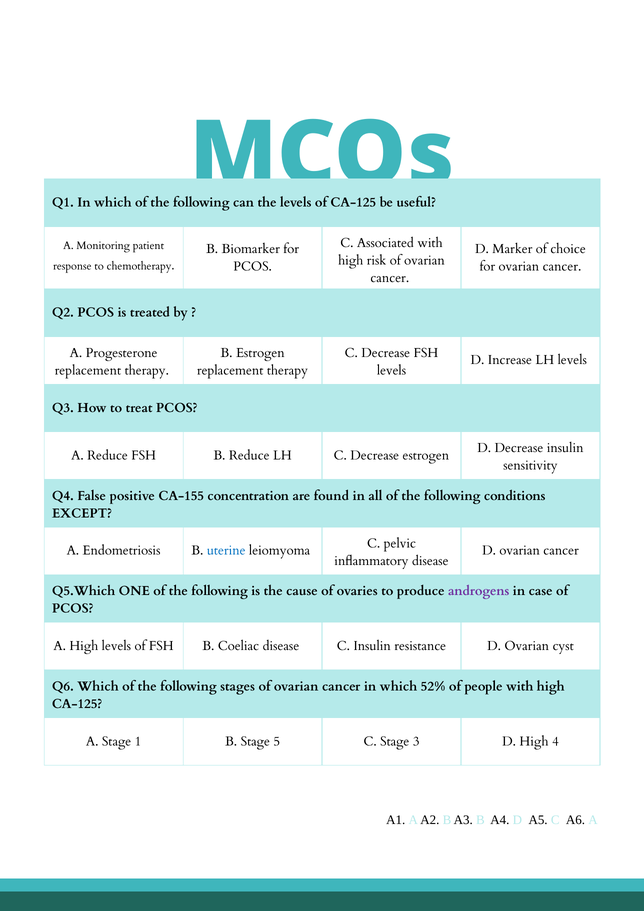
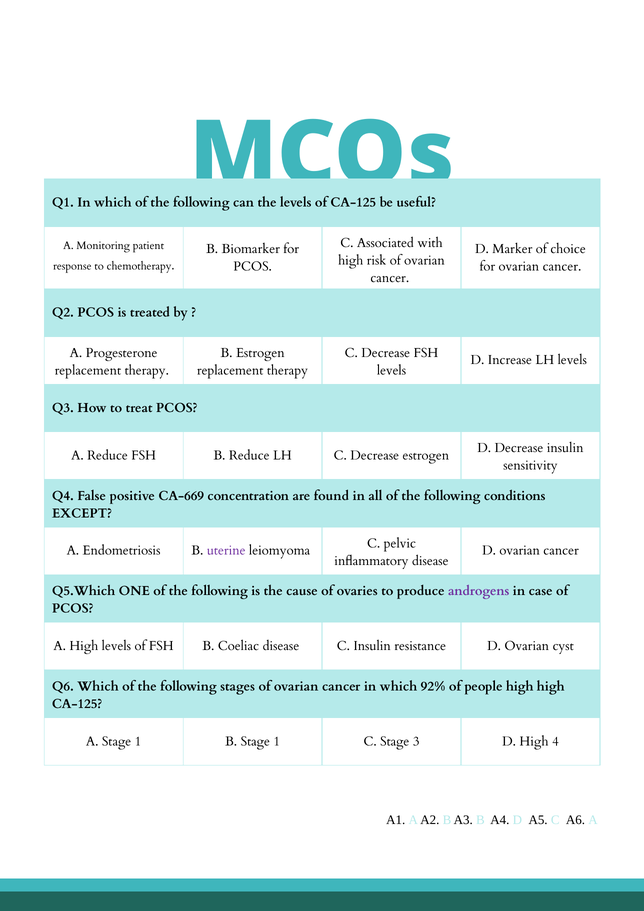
CA-155: CA-155 -> CA-669 (181, 496)
uterine colour: blue -> purple (226, 551)
52%: 52% -> 92% (433, 687)
people with: with -> high (520, 687)
B Stage 5: 5 -> 1 (277, 742)
